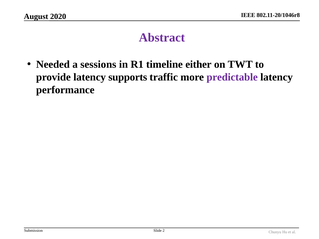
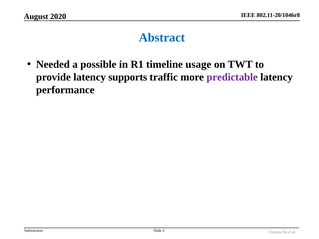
Abstract colour: purple -> blue (162, 38)
sessions: sessions -> possible (98, 65)
either: either -> usage (198, 65)
